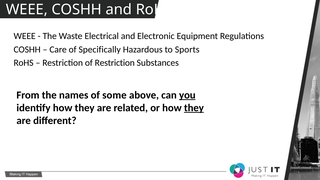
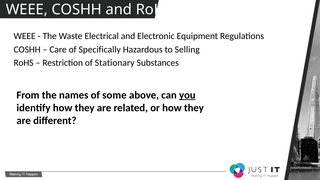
Sports: Sports -> Selling (187, 49)
of Restriction: Restriction -> Stationary (115, 63)
they underline: present -> none (194, 108)
